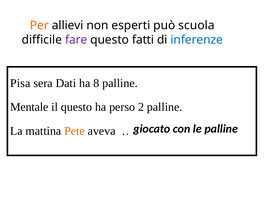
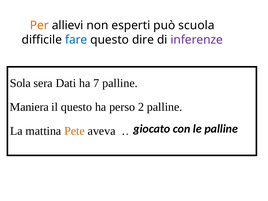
fare colour: purple -> blue (76, 40)
fatti: fatti -> dire (143, 40)
inferenze colour: blue -> purple (197, 40)
Pisa: Pisa -> Sola (20, 83)
8: 8 -> 7 (96, 83)
Mentale: Mentale -> Maniera (29, 107)
